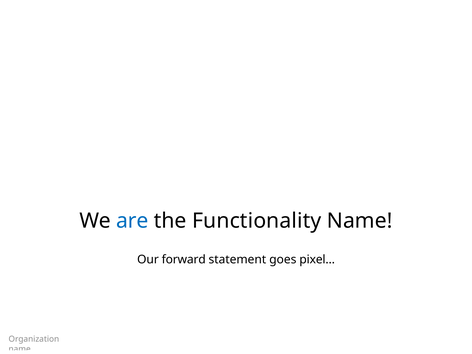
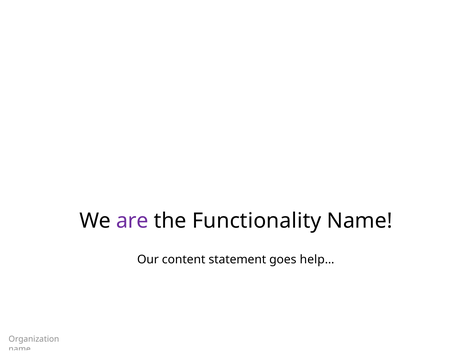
are colour: blue -> purple (132, 221)
forward: forward -> content (184, 260)
pixel…: pixel… -> help… (317, 260)
